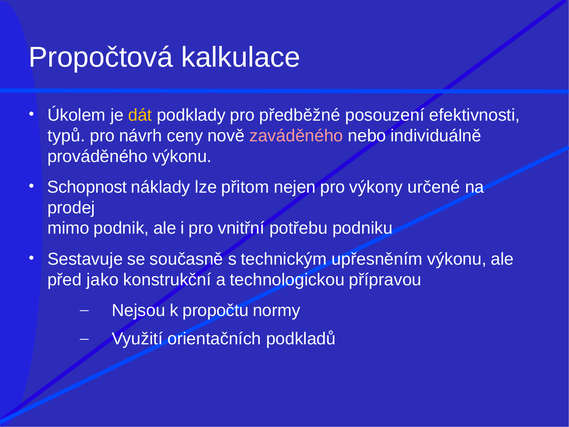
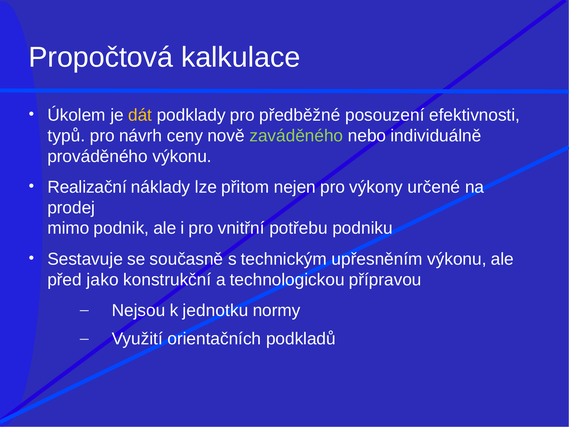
zaváděného colour: pink -> light green (296, 136)
Schopnost: Schopnost -> Realizační (87, 187)
propočtu: propočtu -> jednotku (215, 310)
